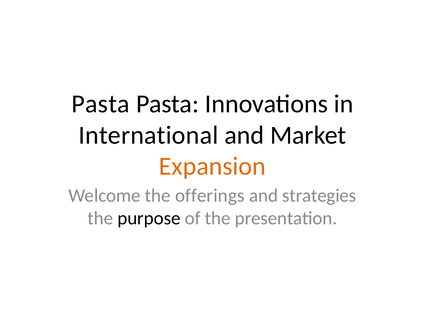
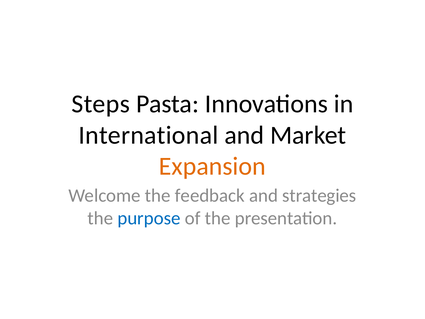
Pasta: Pasta -> Steps (101, 104)
offerings: offerings -> feedback (210, 195)
purpose colour: black -> blue (149, 218)
